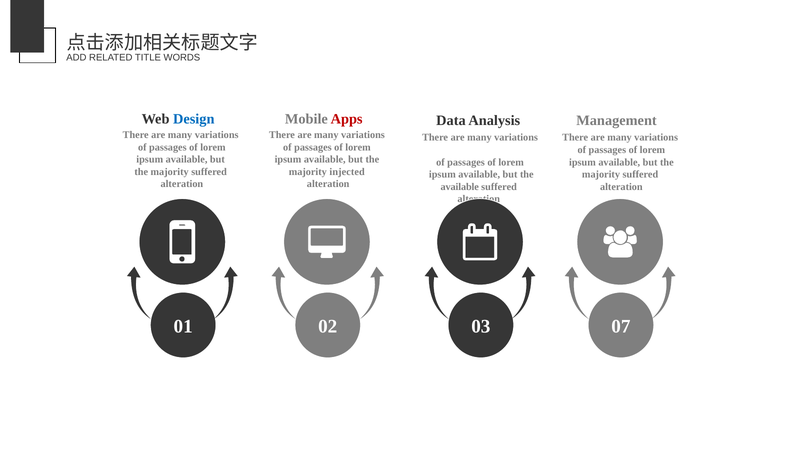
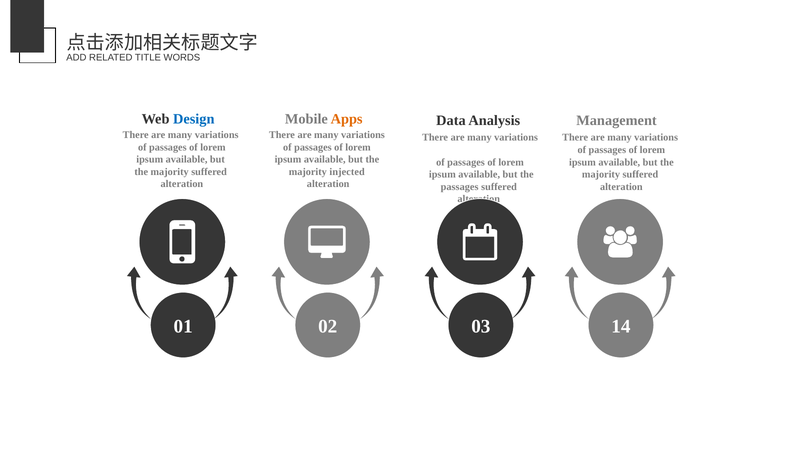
Apps colour: red -> orange (347, 119)
available: available -> passages (460, 187)
07: 07 -> 14 (621, 326)
